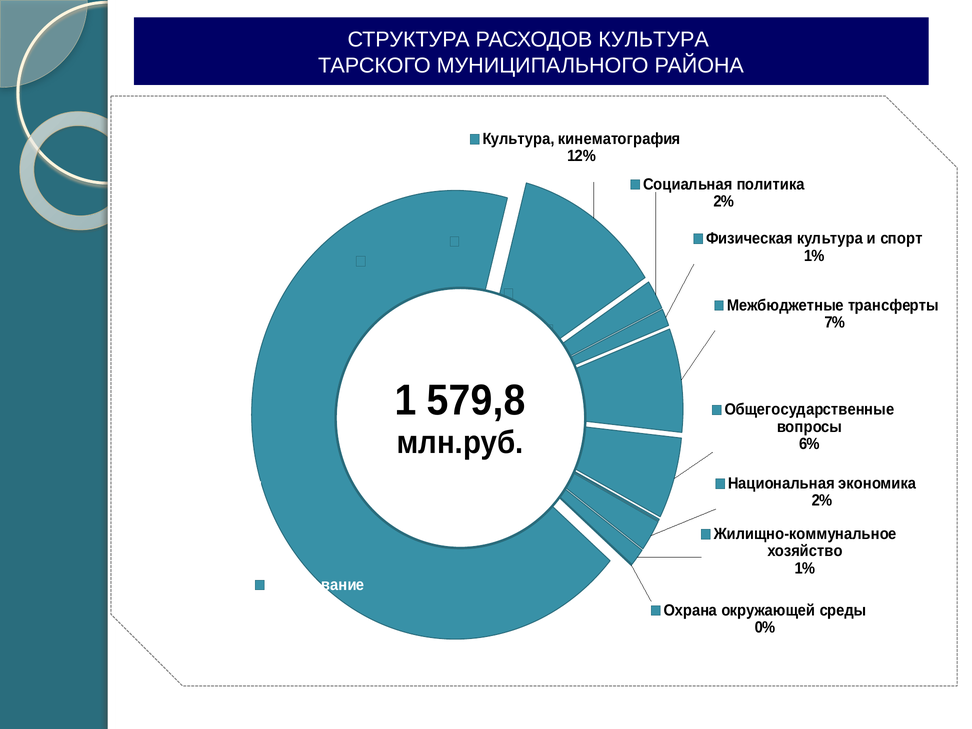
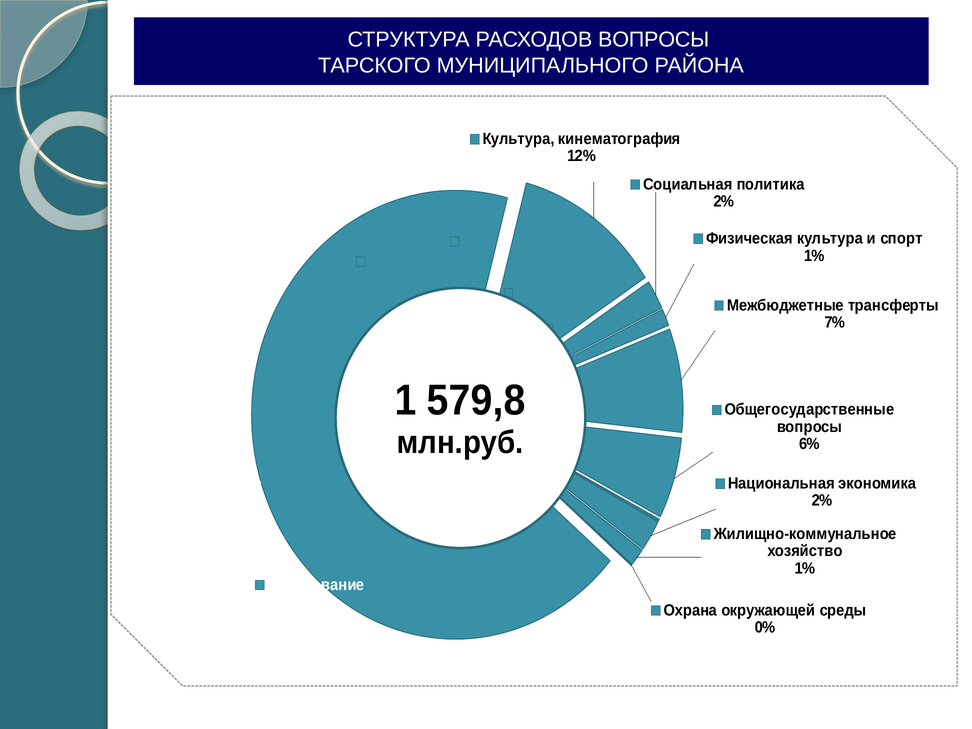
РАСХОДОВ КУЛЬТУРА: КУЛЬТУРА -> ВОПРОСЫ (654, 40)
